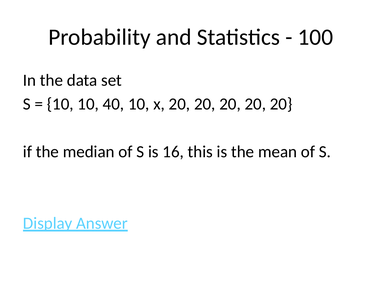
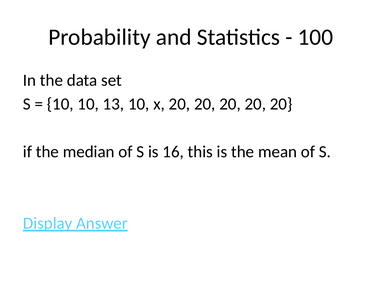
40: 40 -> 13 (113, 104)
